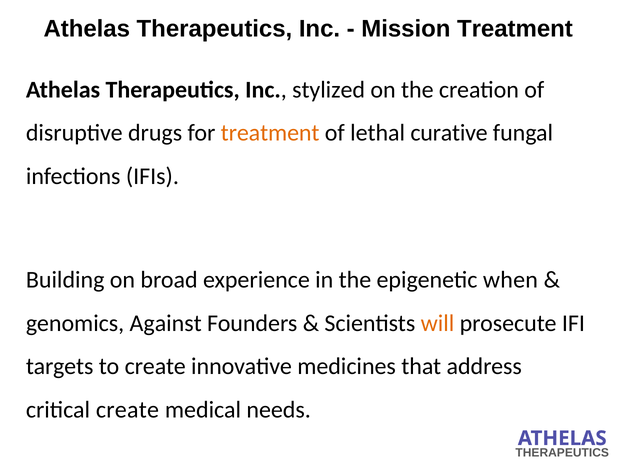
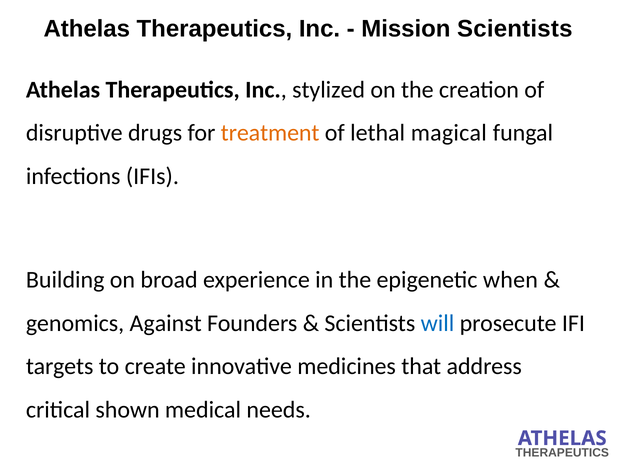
Mission Treatment: Treatment -> Scientists (515, 29)
curative: curative -> magical (449, 133)
will colour: orange -> blue (437, 323)
critical create: create -> shown (128, 409)
